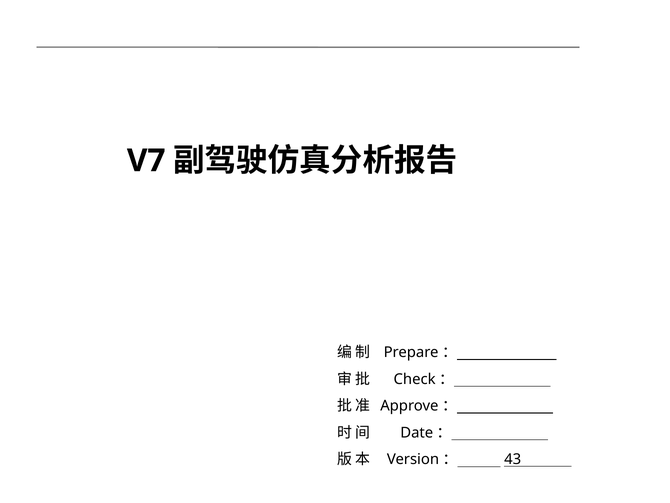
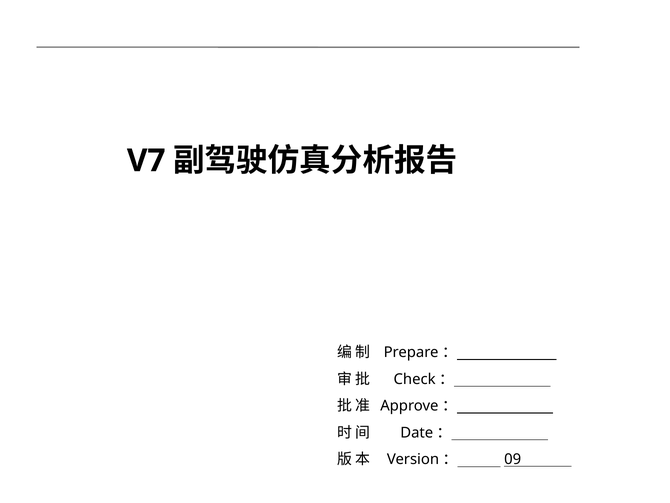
43: 43 -> 09 (513, 459)
